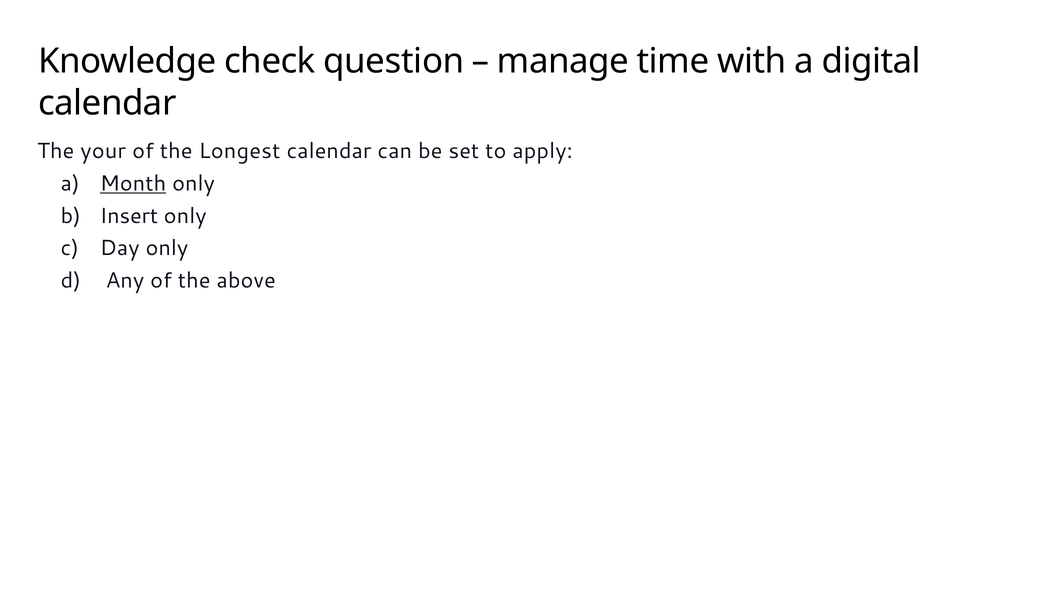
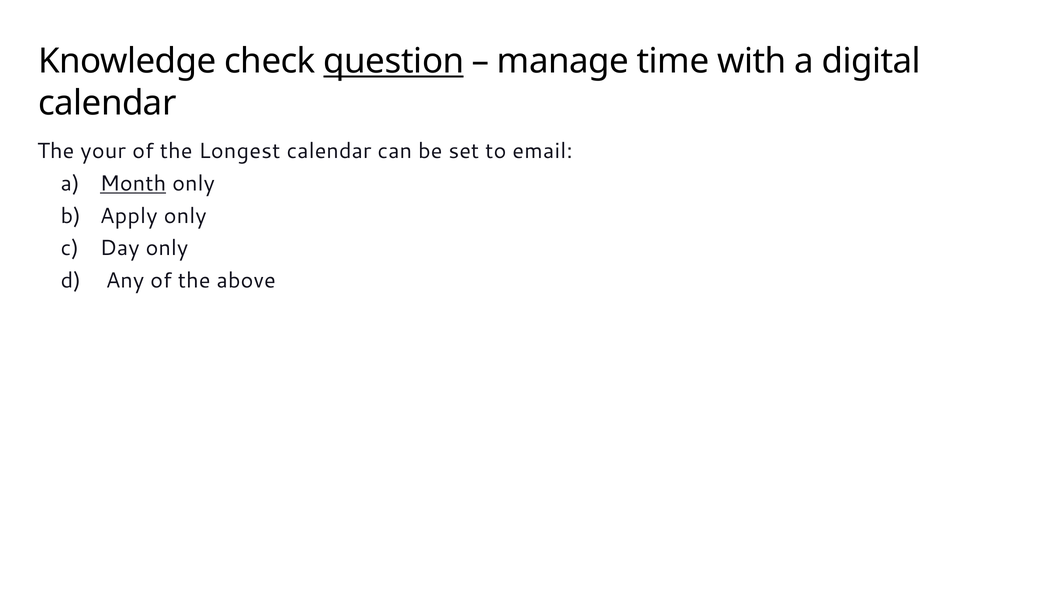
question underline: none -> present (394, 61)
apply: apply -> email (543, 151)
Insert: Insert -> Apply (129, 216)
